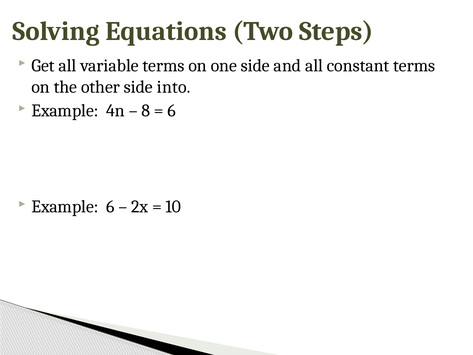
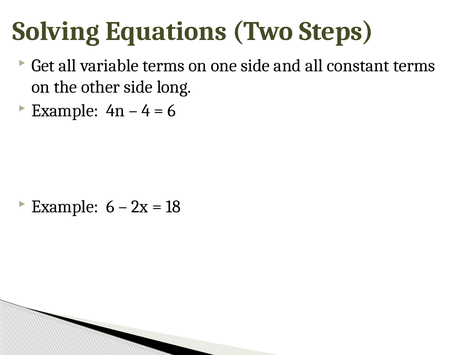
into: into -> long (174, 87)
8: 8 -> 4 (146, 111)
10: 10 -> 18 (173, 206)
